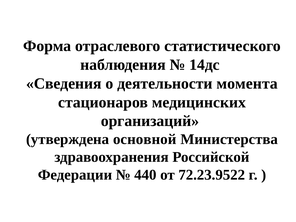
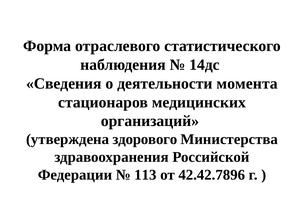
основной: основной -> здорового (145, 139)
440: 440 -> 113 (145, 175)
72.23.9522: 72.23.9522 -> 42.42.7896 (212, 175)
